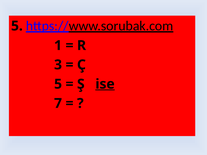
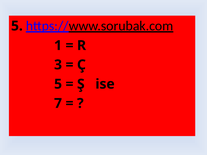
ise underline: present -> none (105, 84)
